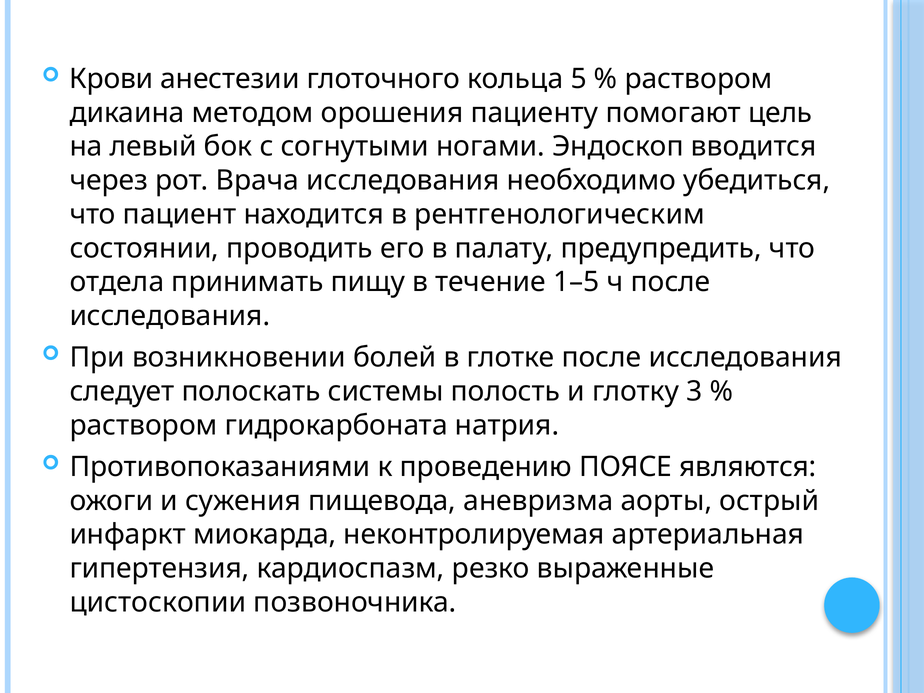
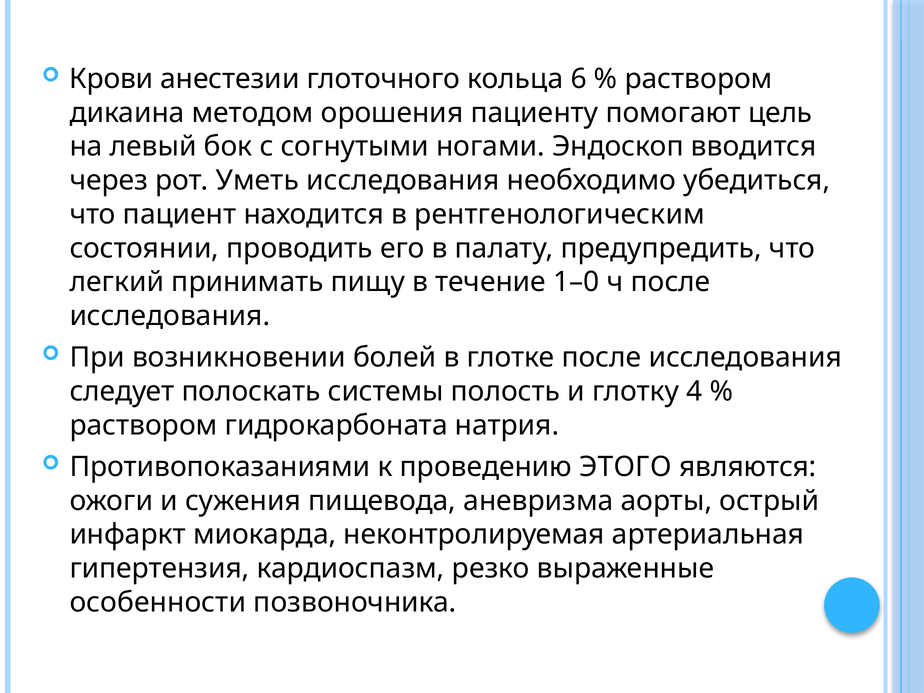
5: 5 -> 6 (579, 79)
Врача: Врача -> Уметь (257, 181)
отдела: отдела -> легкий (117, 282)
1–5: 1–5 -> 1–0 (576, 282)
3: 3 -> 4 (695, 391)
ПОЯСЕ: ПОЯСЕ -> ЭТОГО (625, 467)
цистоскопии: цистоскопии -> особенности (158, 602)
